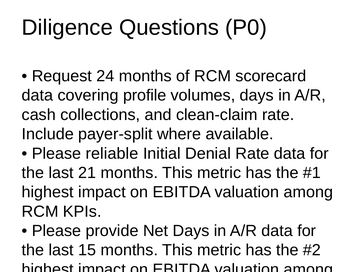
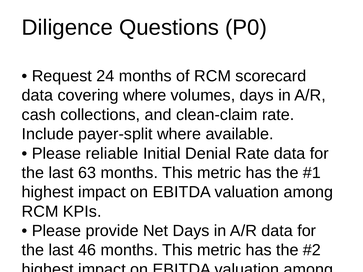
covering profile: profile -> where (145, 95)
21: 21 -> 63 (87, 173)
15: 15 -> 46 (87, 250)
